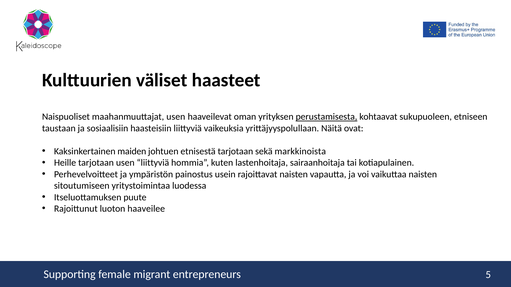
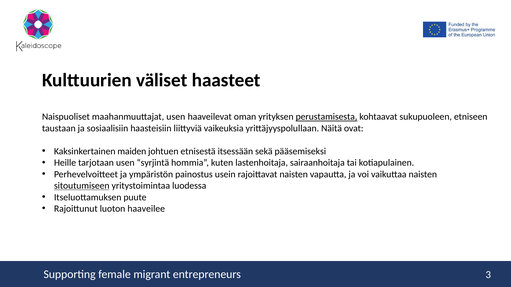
etnisestä tarjotaan: tarjotaan -> itsessään (235, 152)
markkinoista: markkinoista -> pääsemiseksi (300, 152)
usen liittyviä: liittyviä -> syrjintä (153, 163)
sitoutumiseen underline: none -> present (82, 186)
5: 5 -> 3 (488, 275)
